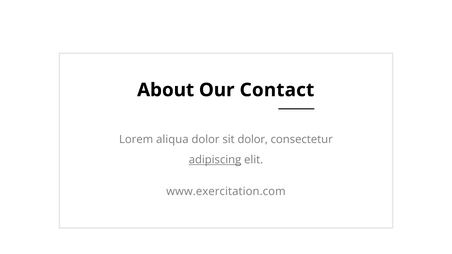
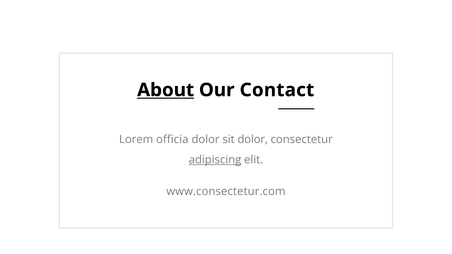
About underline: none -> present (166, 90)
aliqua: aliqua -> officia (172, 140)
www.exercitation.com: www.exercitation.com -> www.consectetur.com (226, 192)
